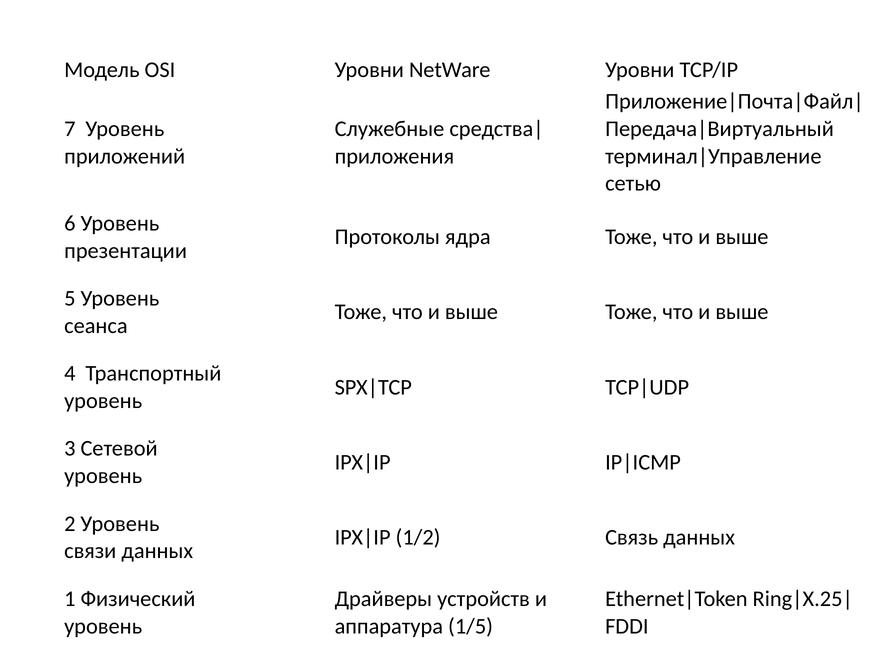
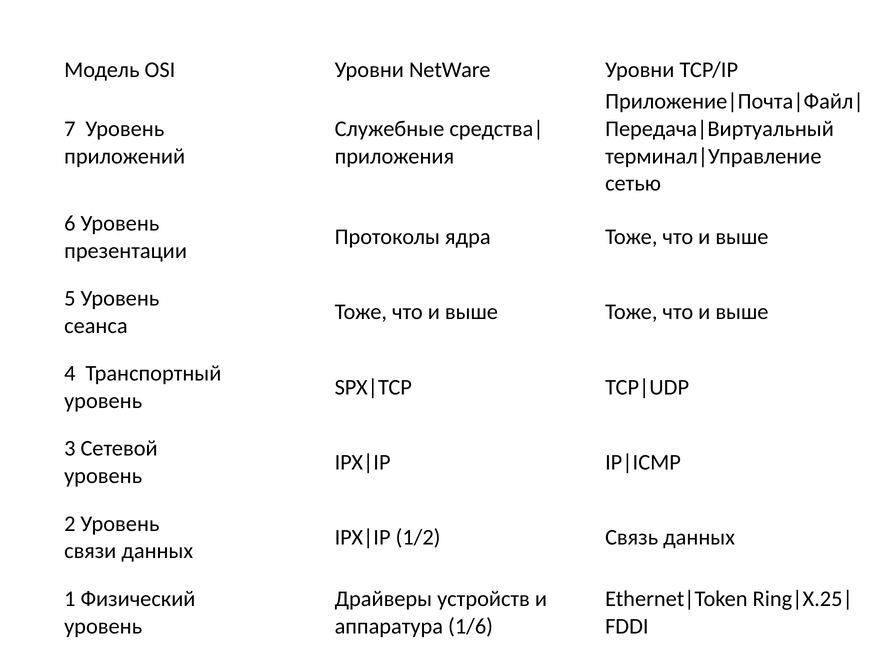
1/5: 1/5 -> 1/6 (471, 626)
